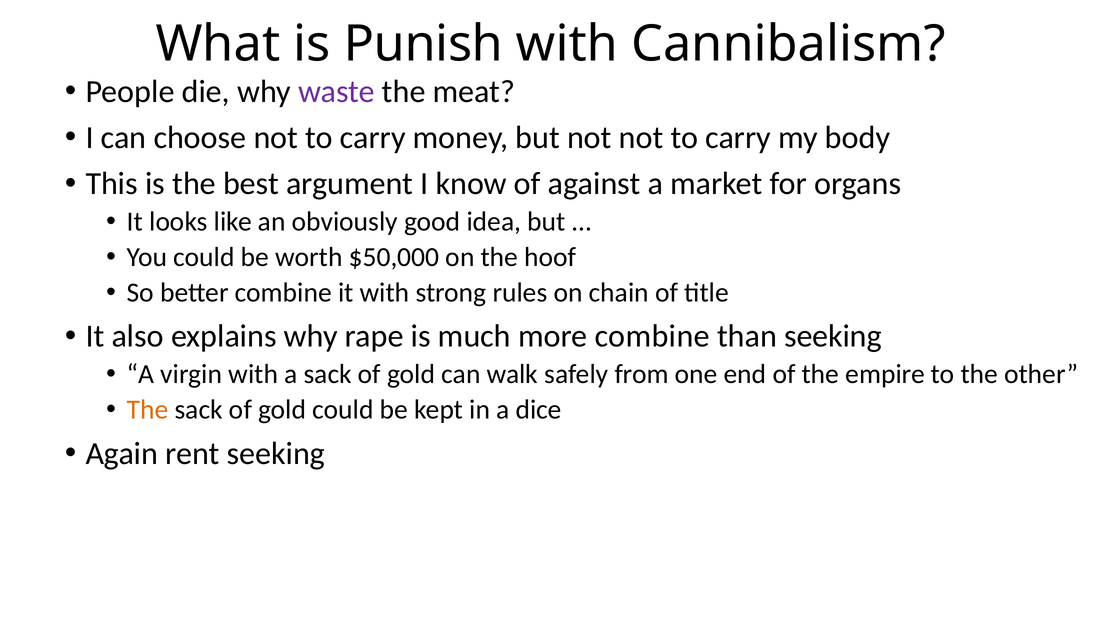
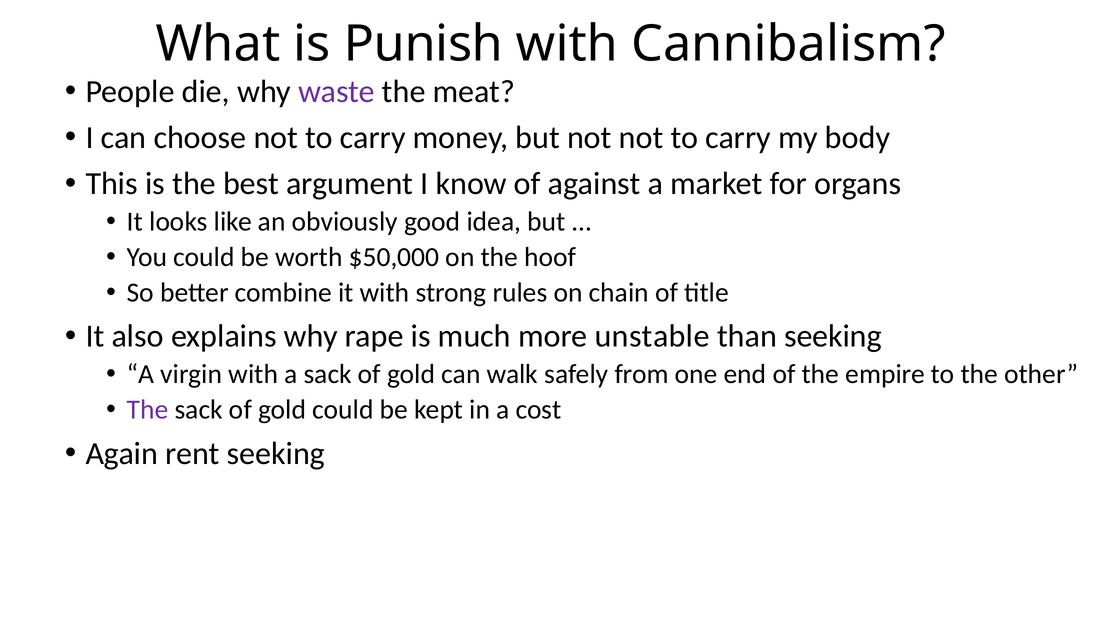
more combine: combine -> unstable (652, 336)
The colour: orange -> purple (148, 410)
dice: dice -> cost (539, 410)
